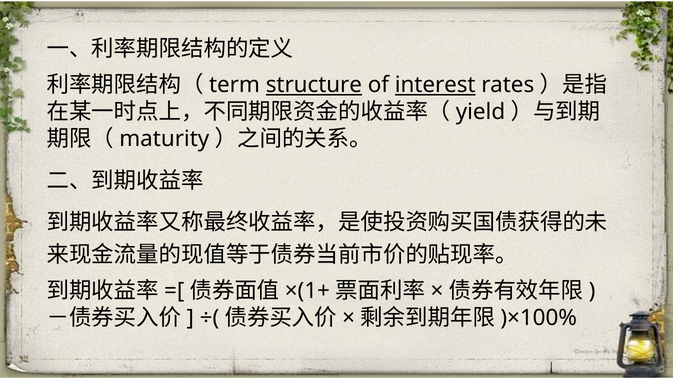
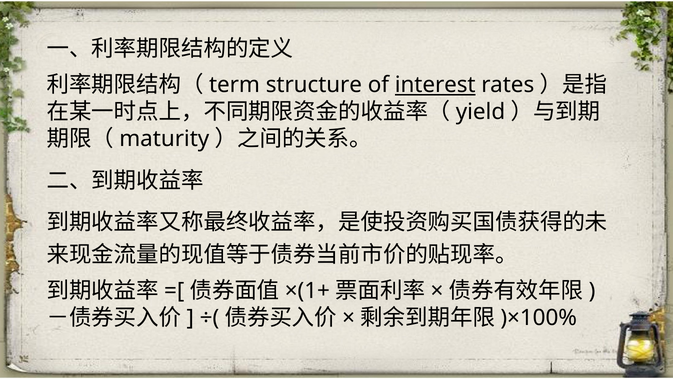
structure underline: present -> none (314, 85)
